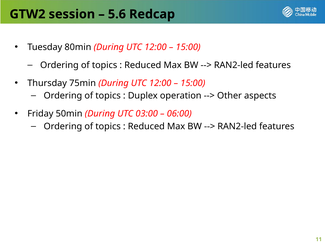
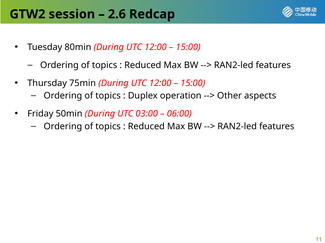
5.6: 5.6 -> 2.6 (117, 14)
